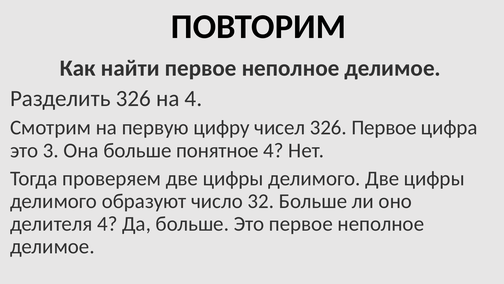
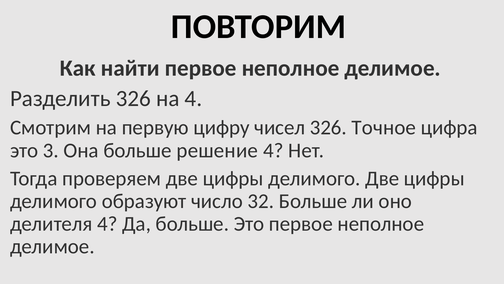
326 Первое: Первое -> Точное (384, 127)
понятное: понятное -> решение (217, 150)
